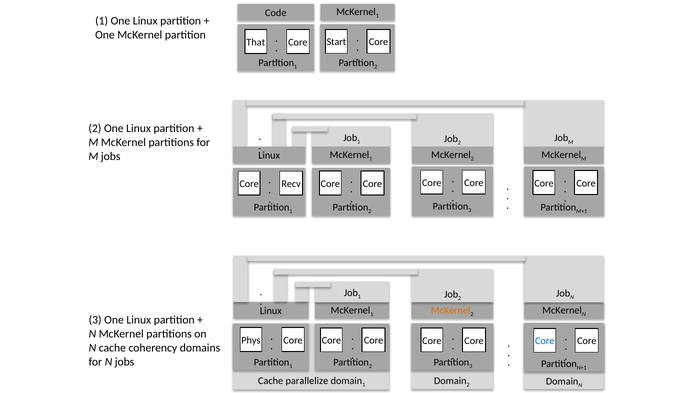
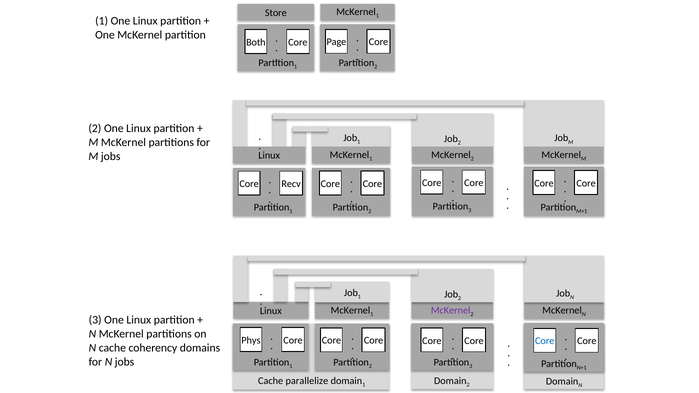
Code: Code -> Store (276, 13)
Start: Start -> Page (336, 42)
That: That -> Both (256, 42)
McKernel colour: orange -> purple (451, 310)
